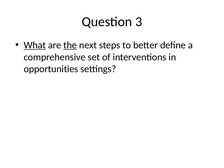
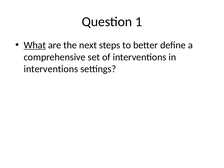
3: 3 -> 1 (139, 22)
the underline: present -> none (70, 45)
opportunities: opportunities -> interventions (51, 69)
